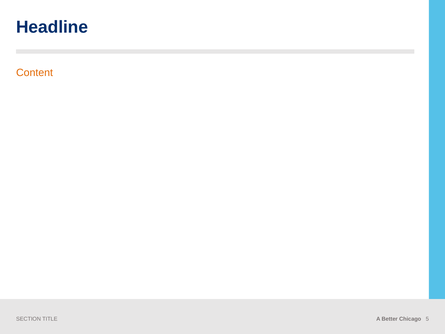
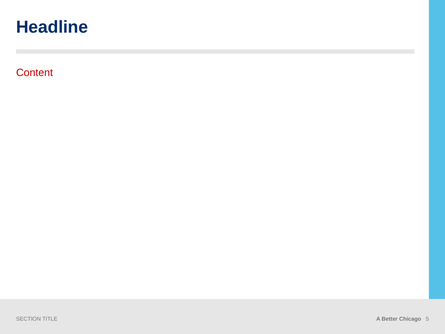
Content colour: orange -> red (35, 73)
